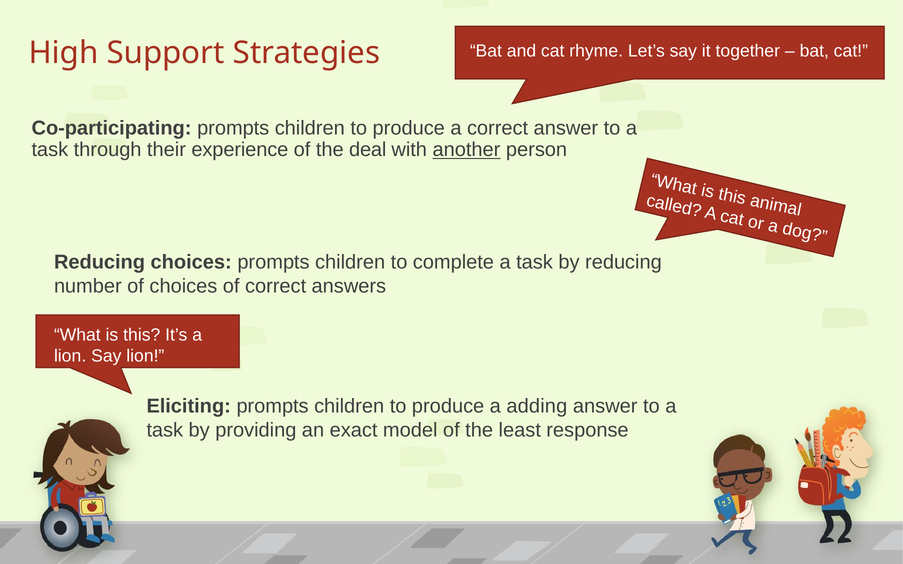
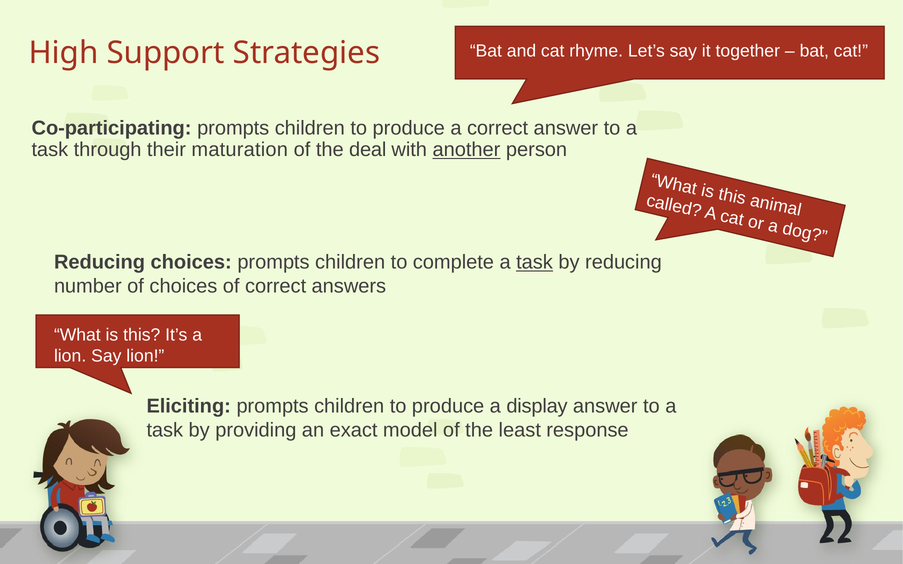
experience: experience -> maturation (240, 150)
task underline: none -> present (535, 262)
adding: adding -> display (537, 406)
